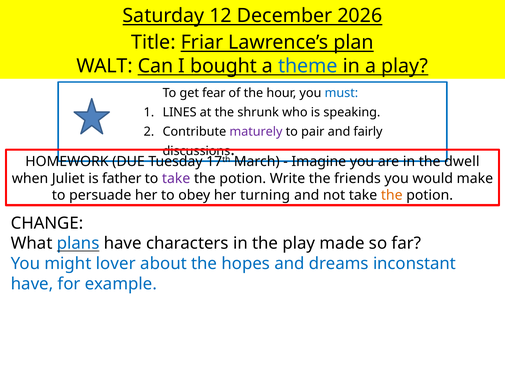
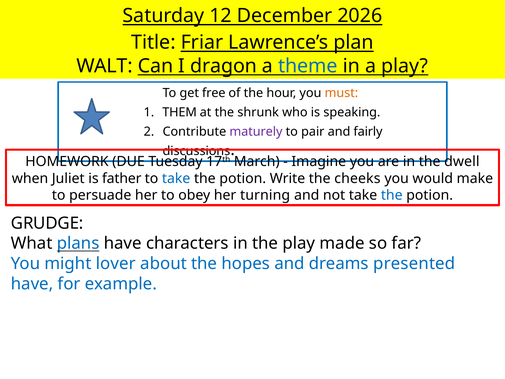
bought: bought -> dragon (224, 66)
fear: fear -> free (214, 93)
must colour: blue -> orange (341, 93)
LINES: LINES -> THEM (180, 112)
take colour: purple -> blue (176, 178)
friends: friends -> cheeks (357, 178)
the colour: orange -> blue (392, 195)
CHANGE: CHANGE -> GRUDGE (47, 223)
inconstant: inconstant -> presented (414, 263)
